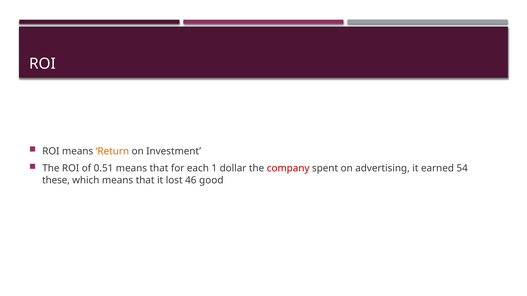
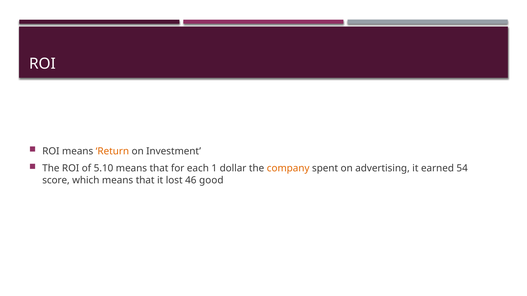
0.51: 0.51 -> 5.10 (104, 169)
company colour: red -> orange (288, 169)
these: these -> score (56, 180)
